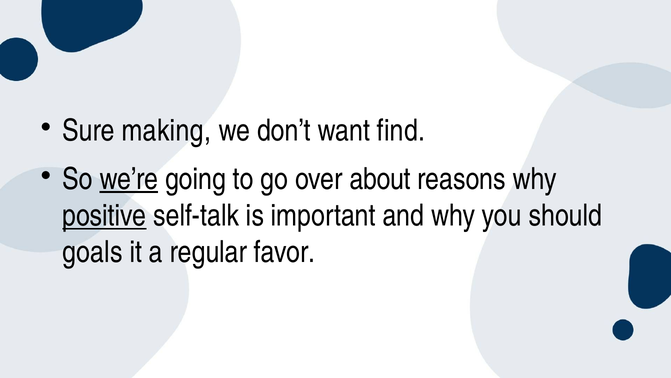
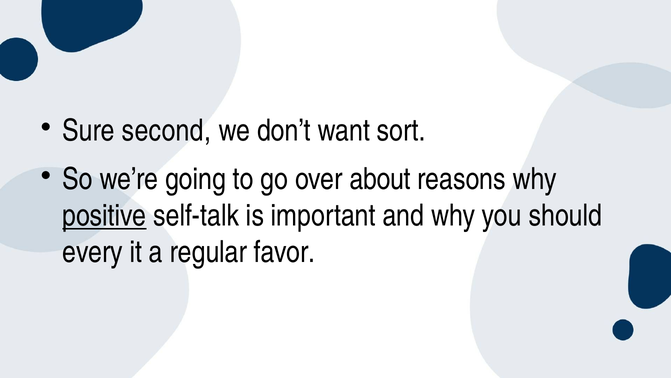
making: making -> second (166, 130)
find: find -> sort (401, 130)
we’re underline: present -> none (129, 179)
goals: goals -> every (93, 252)
